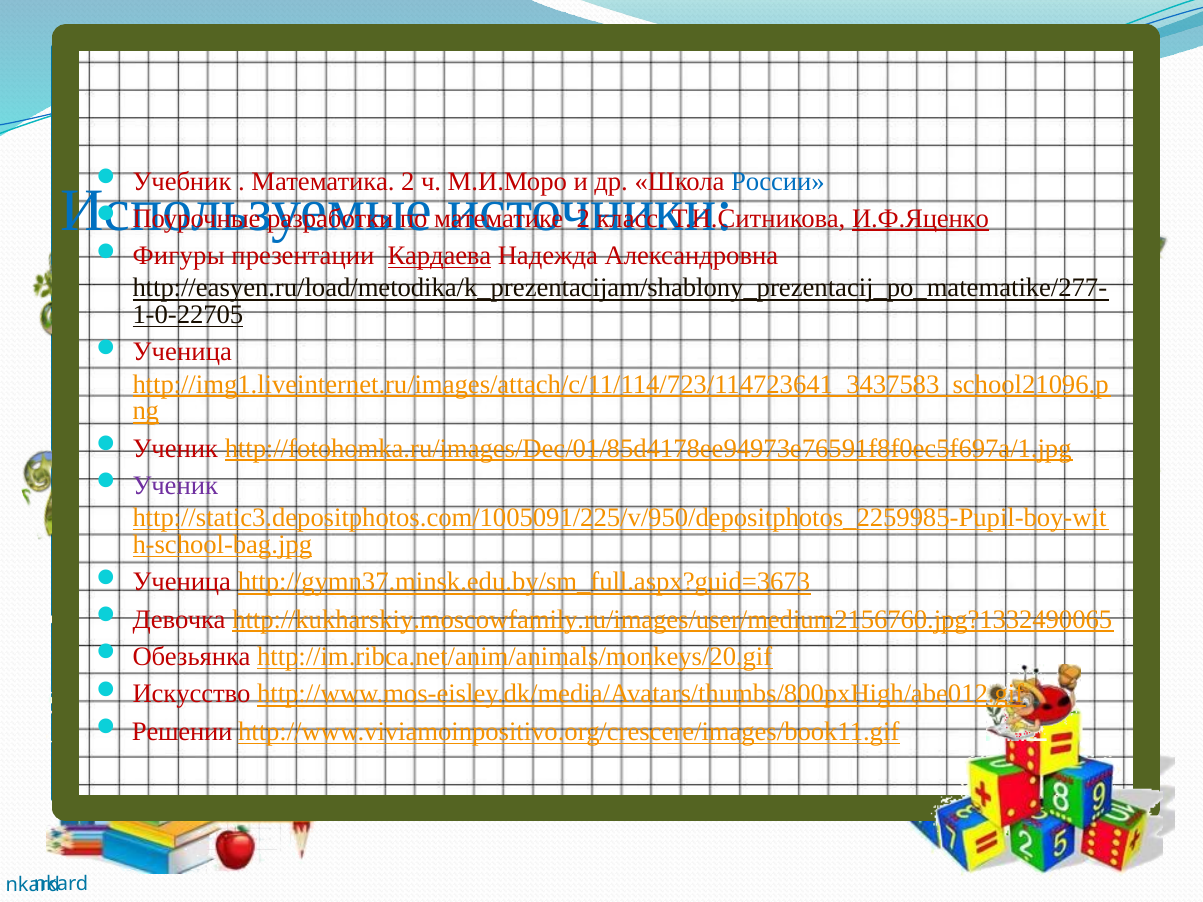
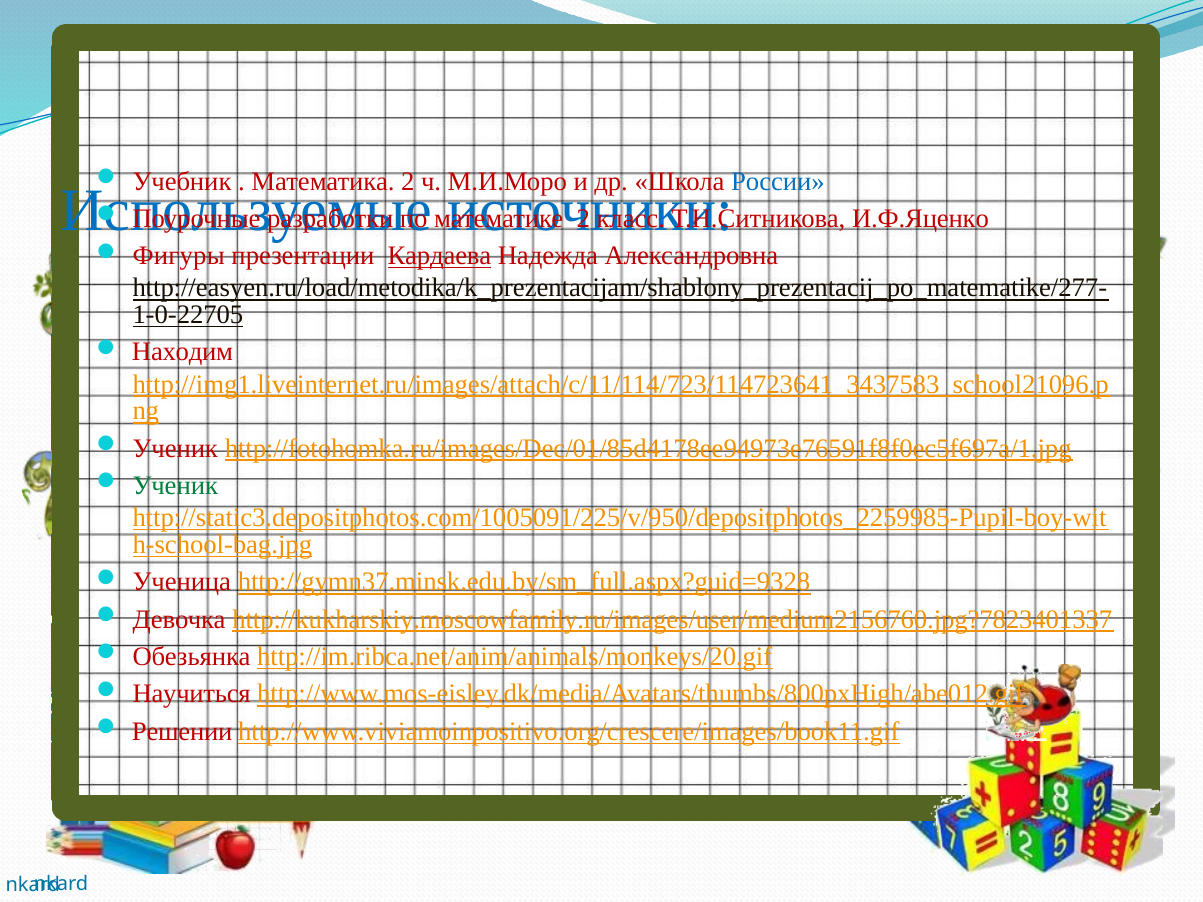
И.Ф.Яценко underline: present -> none (920, 219)
Ученица: Ученица -> Находим (182, 352)
Ученик colour: purple -> green (175, 486)
http://gymn37.minsk.edu.by/sm_full.aspx?guid=3673: http://gymn37.minsk.edu.by/sm_full.aspx?guid=3673 -> http://gymn37.minsk.edu.by/sm_full.aspx?guid=9328 (524, 582)
http://kukharskiy.moscowfamily.ru/images/user/medium2156760.jpg?1332490065: http://kukharskiy.moscowfamily.ru/images/user/medium2156760.jpg?1332490065 -> http://kukharskiy.moscowfamily.ru/images/user/medium2156760.jpg?7823401337 (672, 619)
Искусство: Искусство -> Научиться (192, 694)
